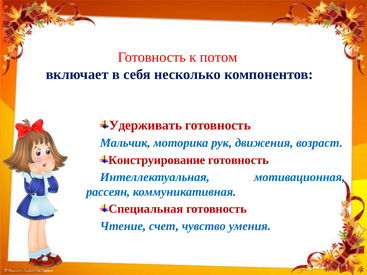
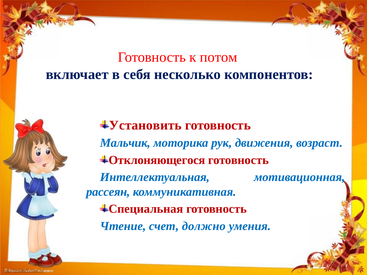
Удерживать: Удерживать -> Установить (145, 125)
Конструирование: Конструирование -> Отклоняющегося (157, 160)
чувство: чувство -> должно (204, 226)
